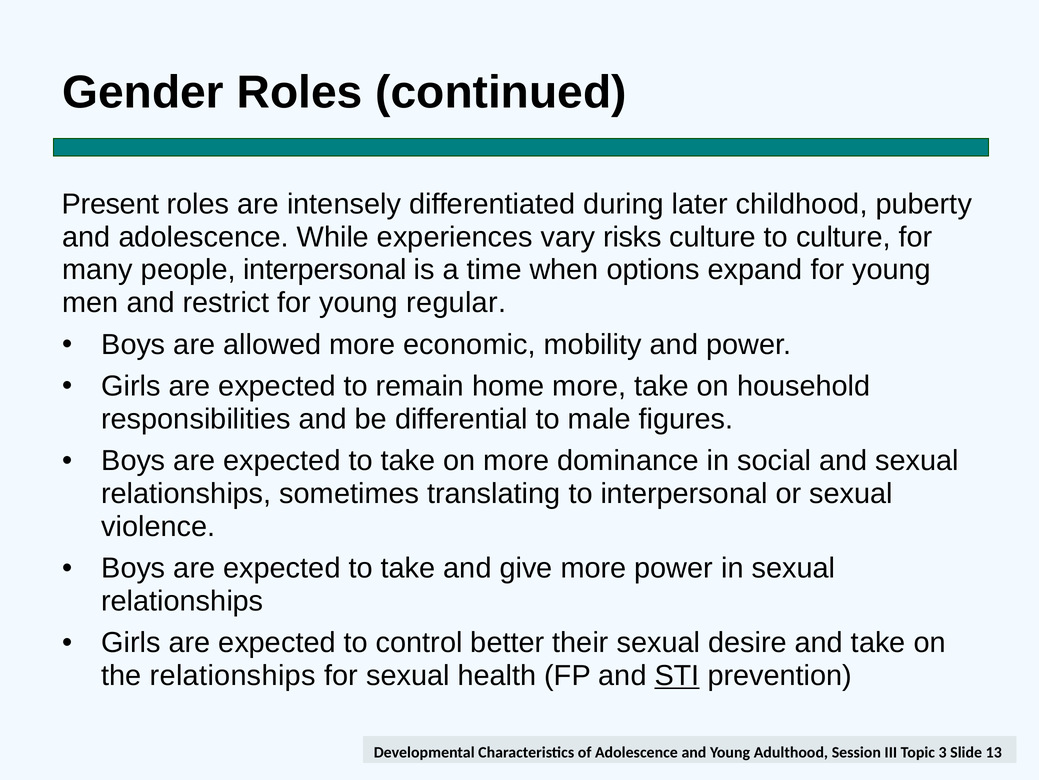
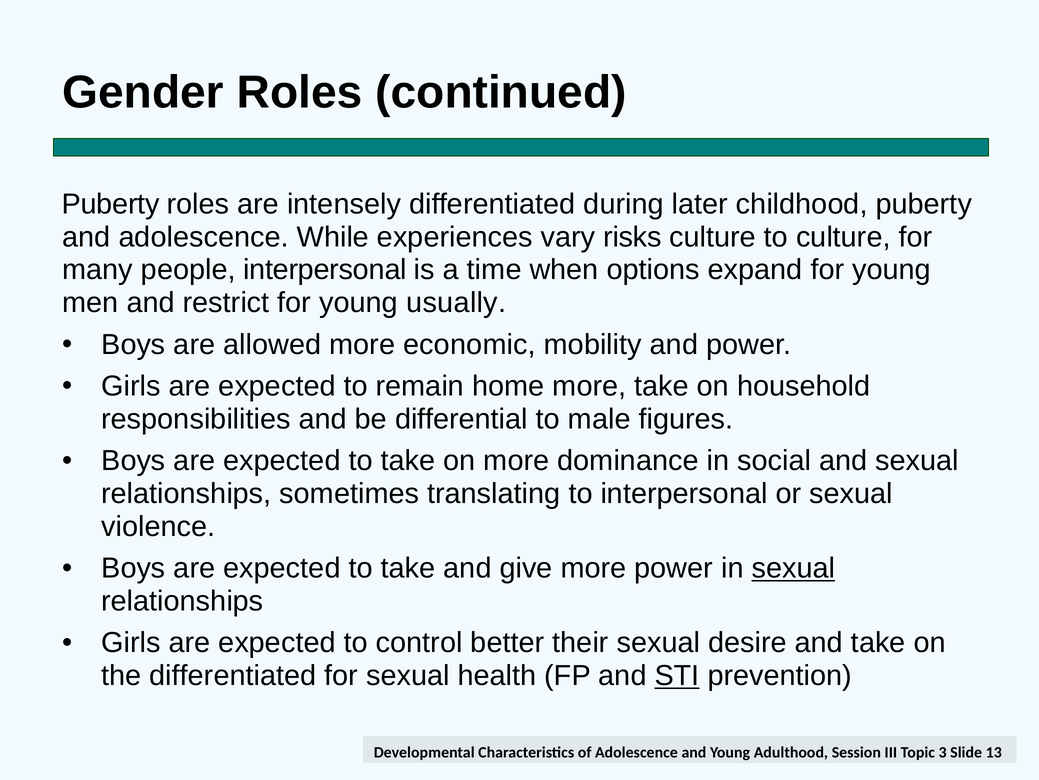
Present: Present -> Puberty (111, 204)
regular: regular -> usually (456, 303)
sexual underline: none -> present (793, 568)
the relationships: relationships -> differentiated (233, 675)
